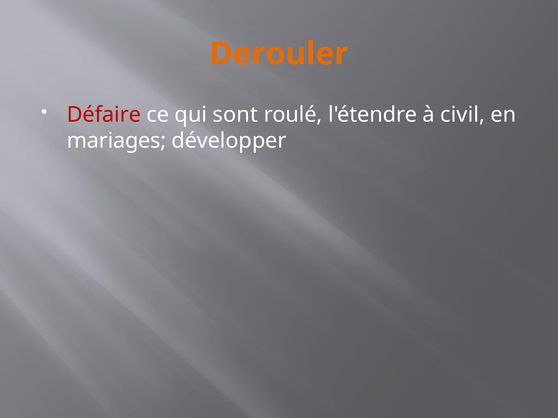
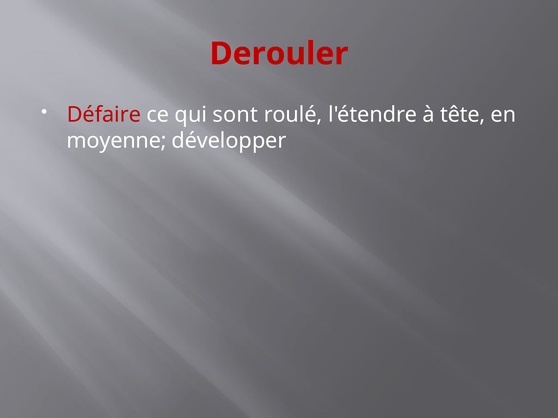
Derouler colour: orange -> red (279, 54)
civil: civil -> tête (463, 115)
mariages: mariages -> moyenne (117, 141)
